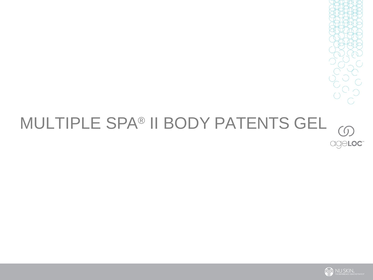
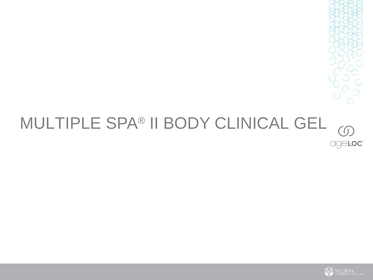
PATENTS: PATENTS -> CLINICAL (252, 123)
